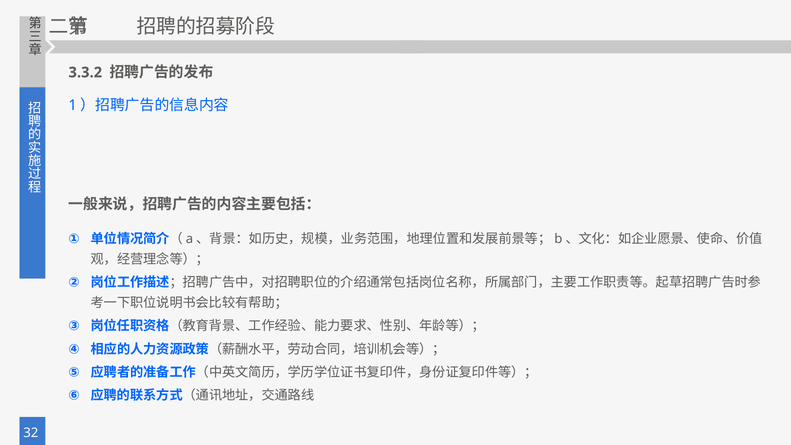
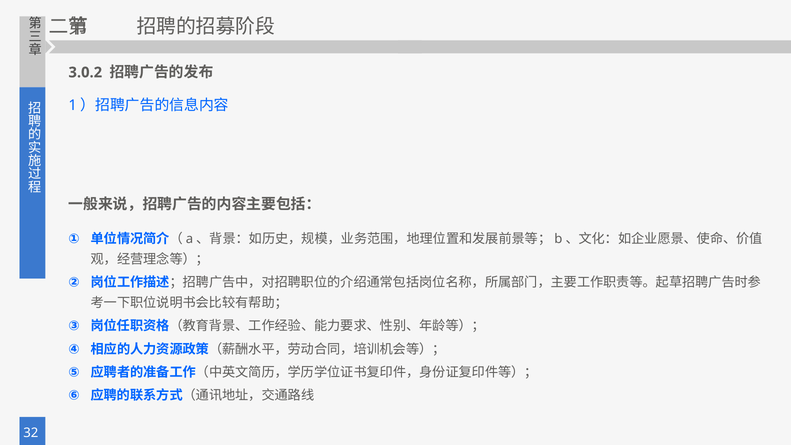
3.3.2: 3.3.2 -> 3.0.2 (85, 72)
